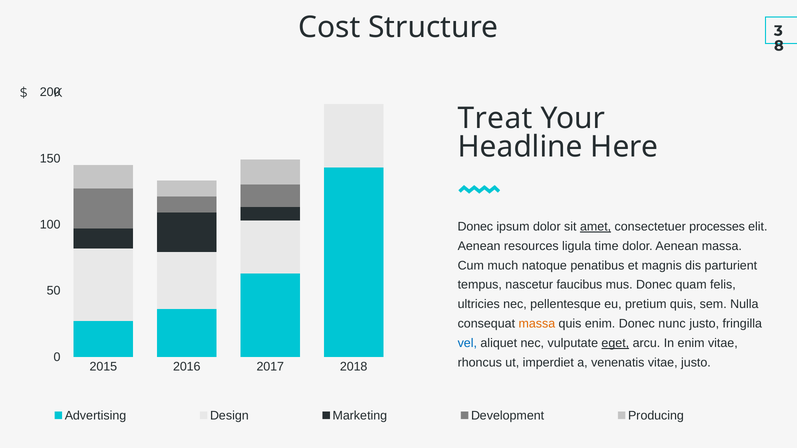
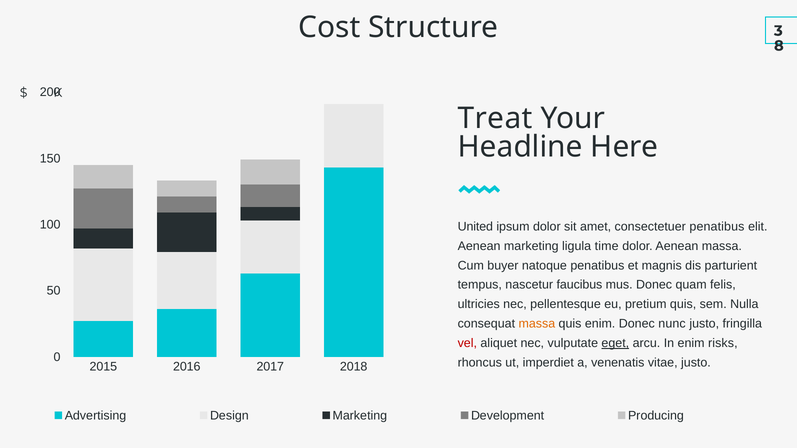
Donec: Donec -> United (475, 227)
amet underline: present -> none (596, 227)
consectetuer processes: processes -> penatibus (717, 227)
Aenean resources: resources -> marketing (531, 246)
much: much -> buyer (503, 266)
vel colour: blue -> red (467, 343)
enim vitae: vitae -> risks (723, 343)
